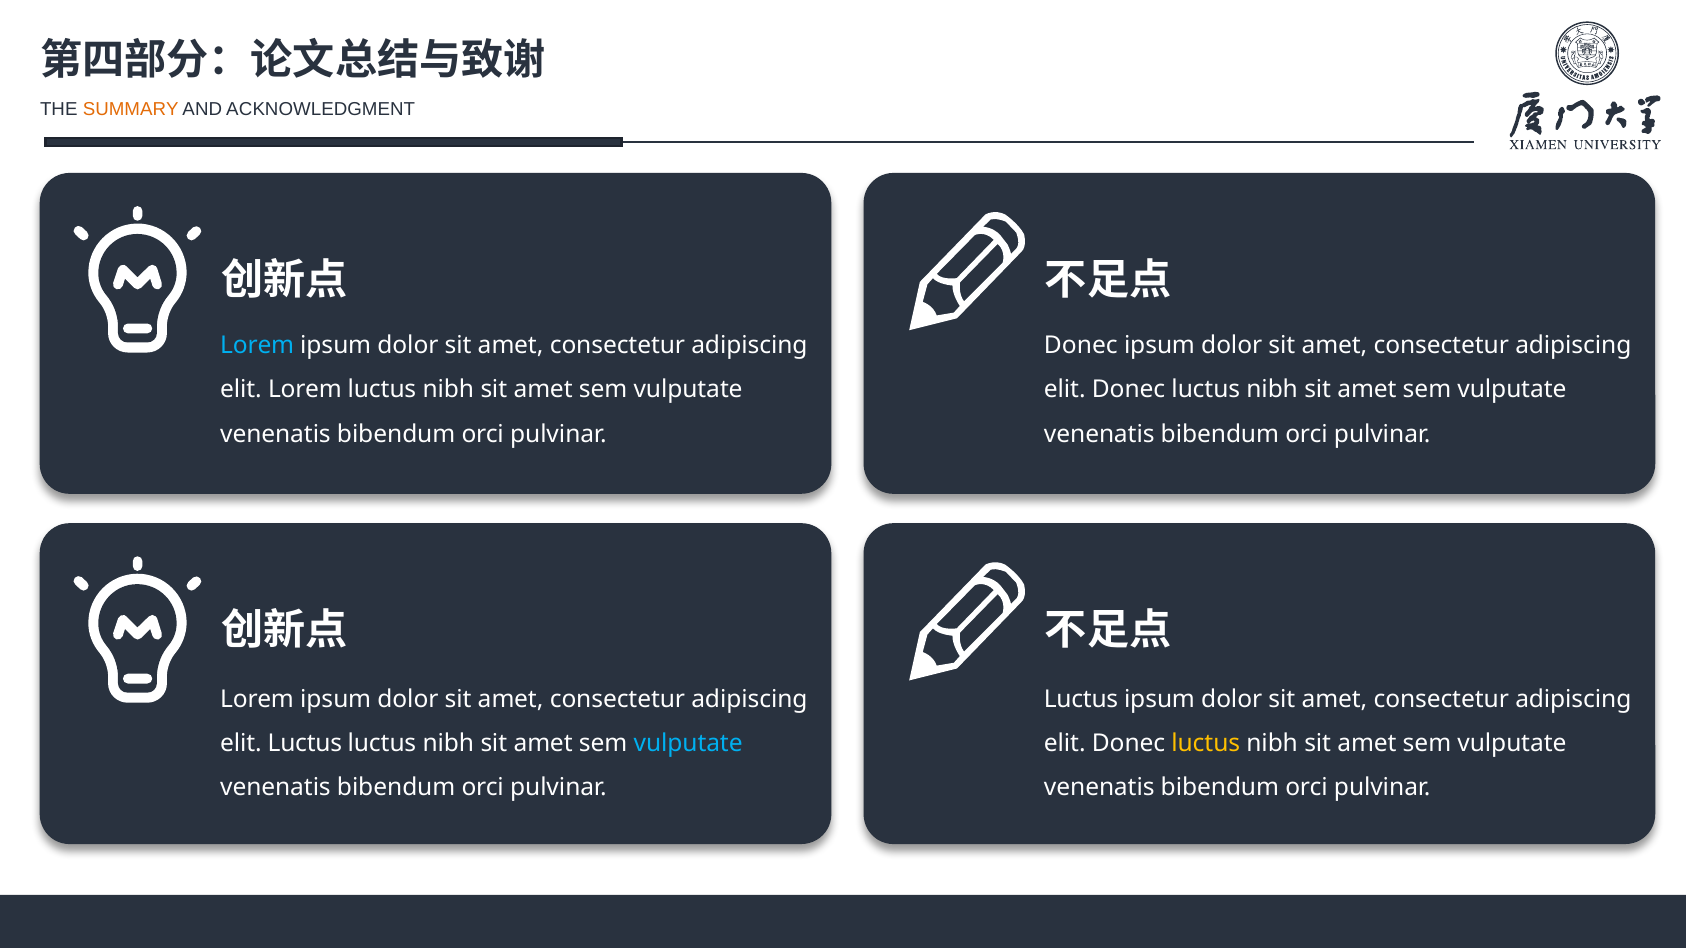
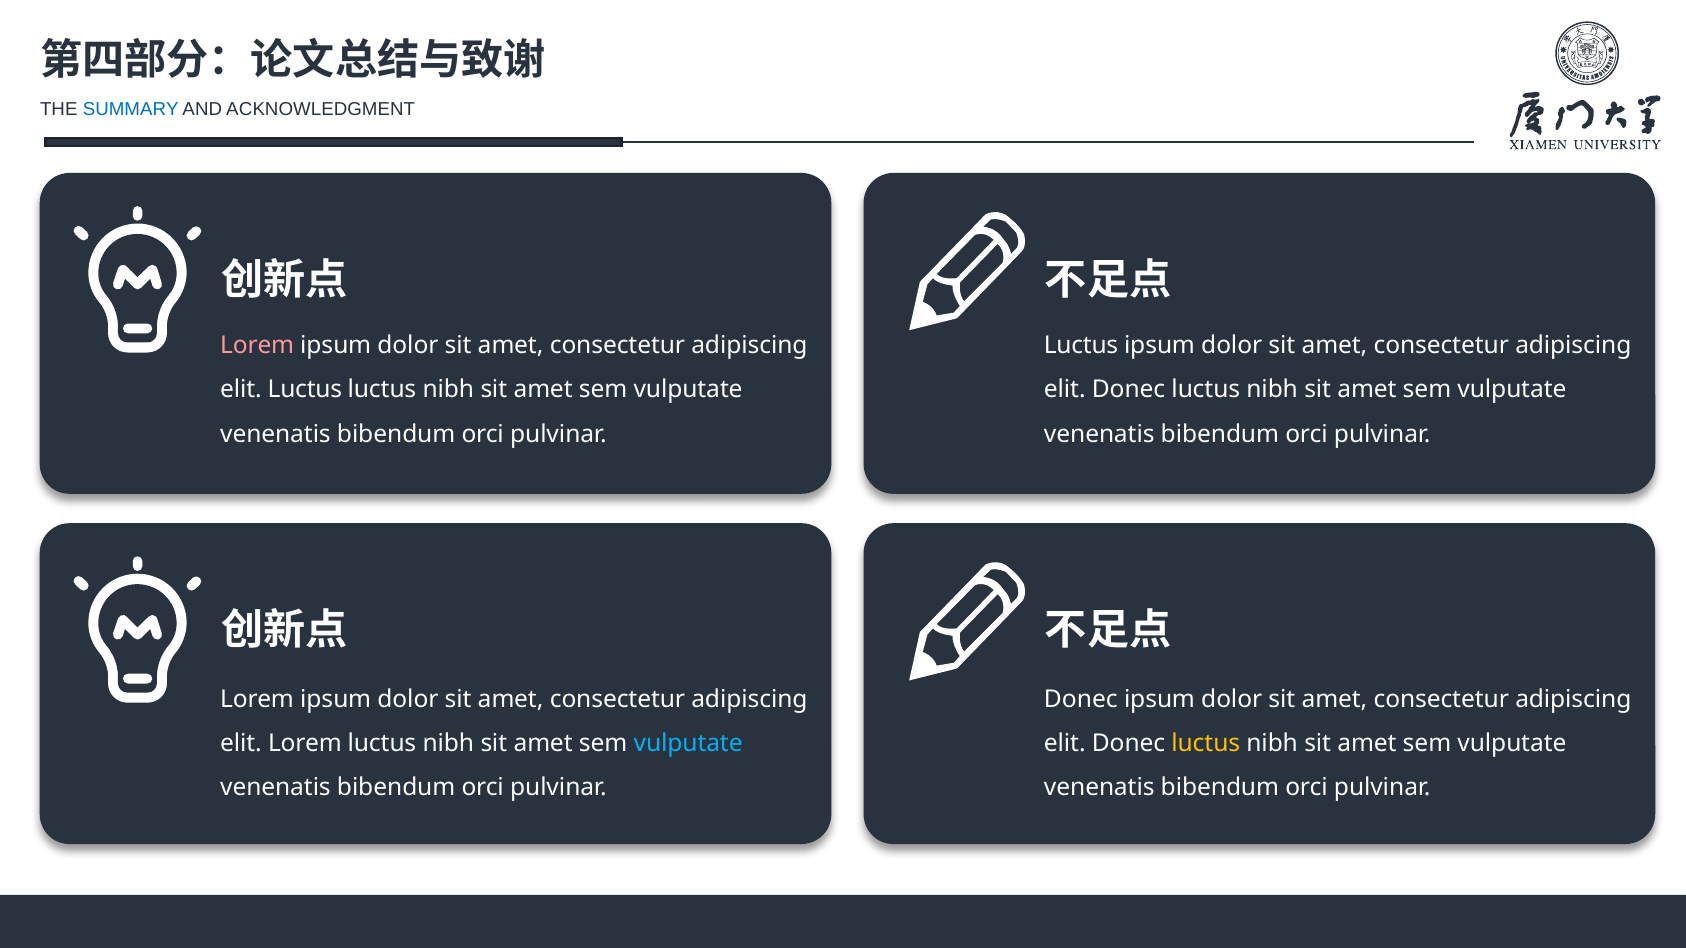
SUMMARY colour: orange -> blue (131, 109)
Lorem colour: light blue -> pink (257, 346)
Donec: Donec -> Luctus (1081, 346)
elit Lorem: Lorem -> Luctus (305, 390)
Luctus: Luctus -> Donec (1081, 699)
elit Luctus: Luctus -> Lorem (305, 744)
